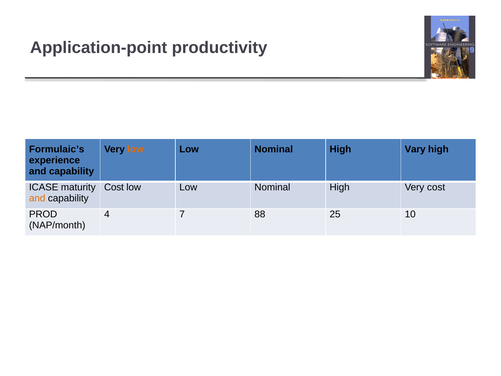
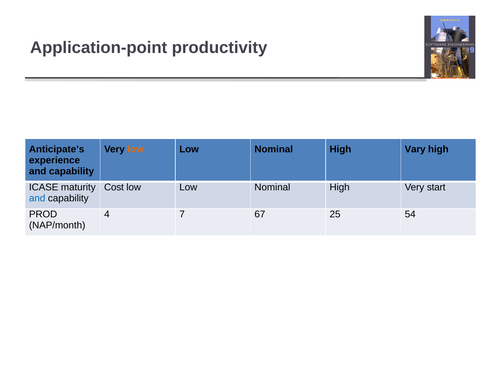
Formulaic’s: Formulaic’s -> Anticipate’s (57, 149)
Very cost: cost -> start (436, 187)
and colour: orange -> blue (37, 198)
88: 88 -> 67 (260, 214)
10: 10 -> 54 (410, 214)
